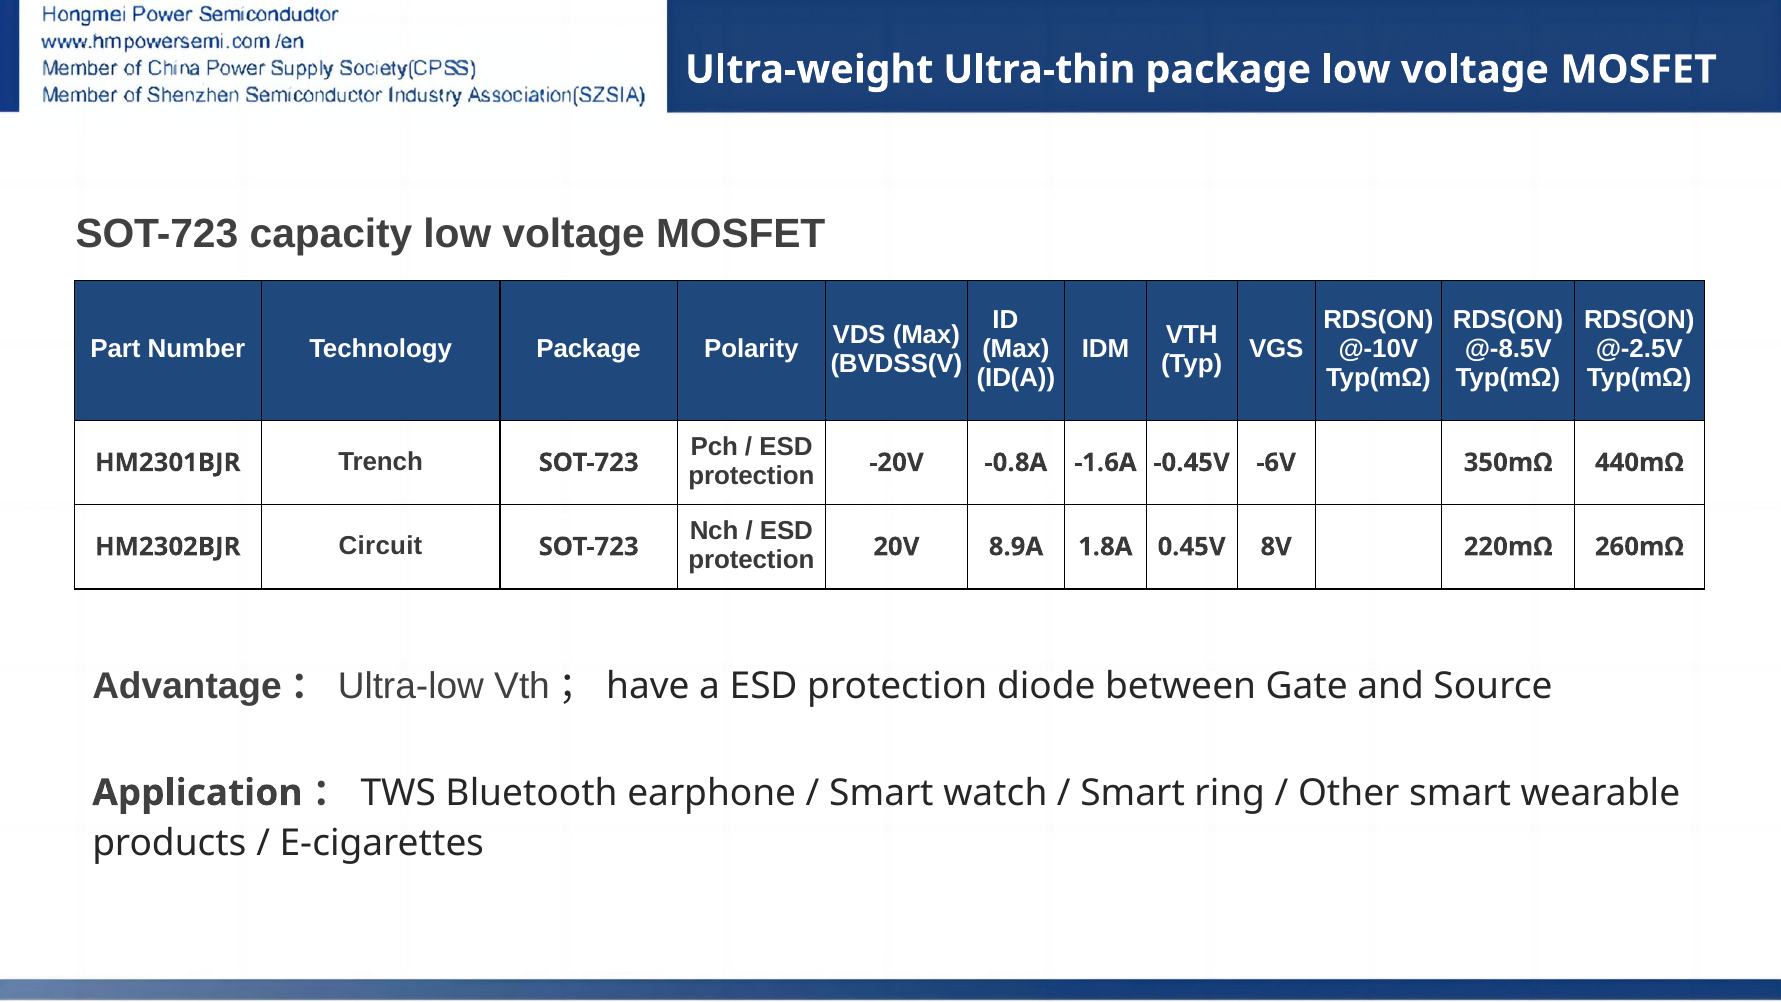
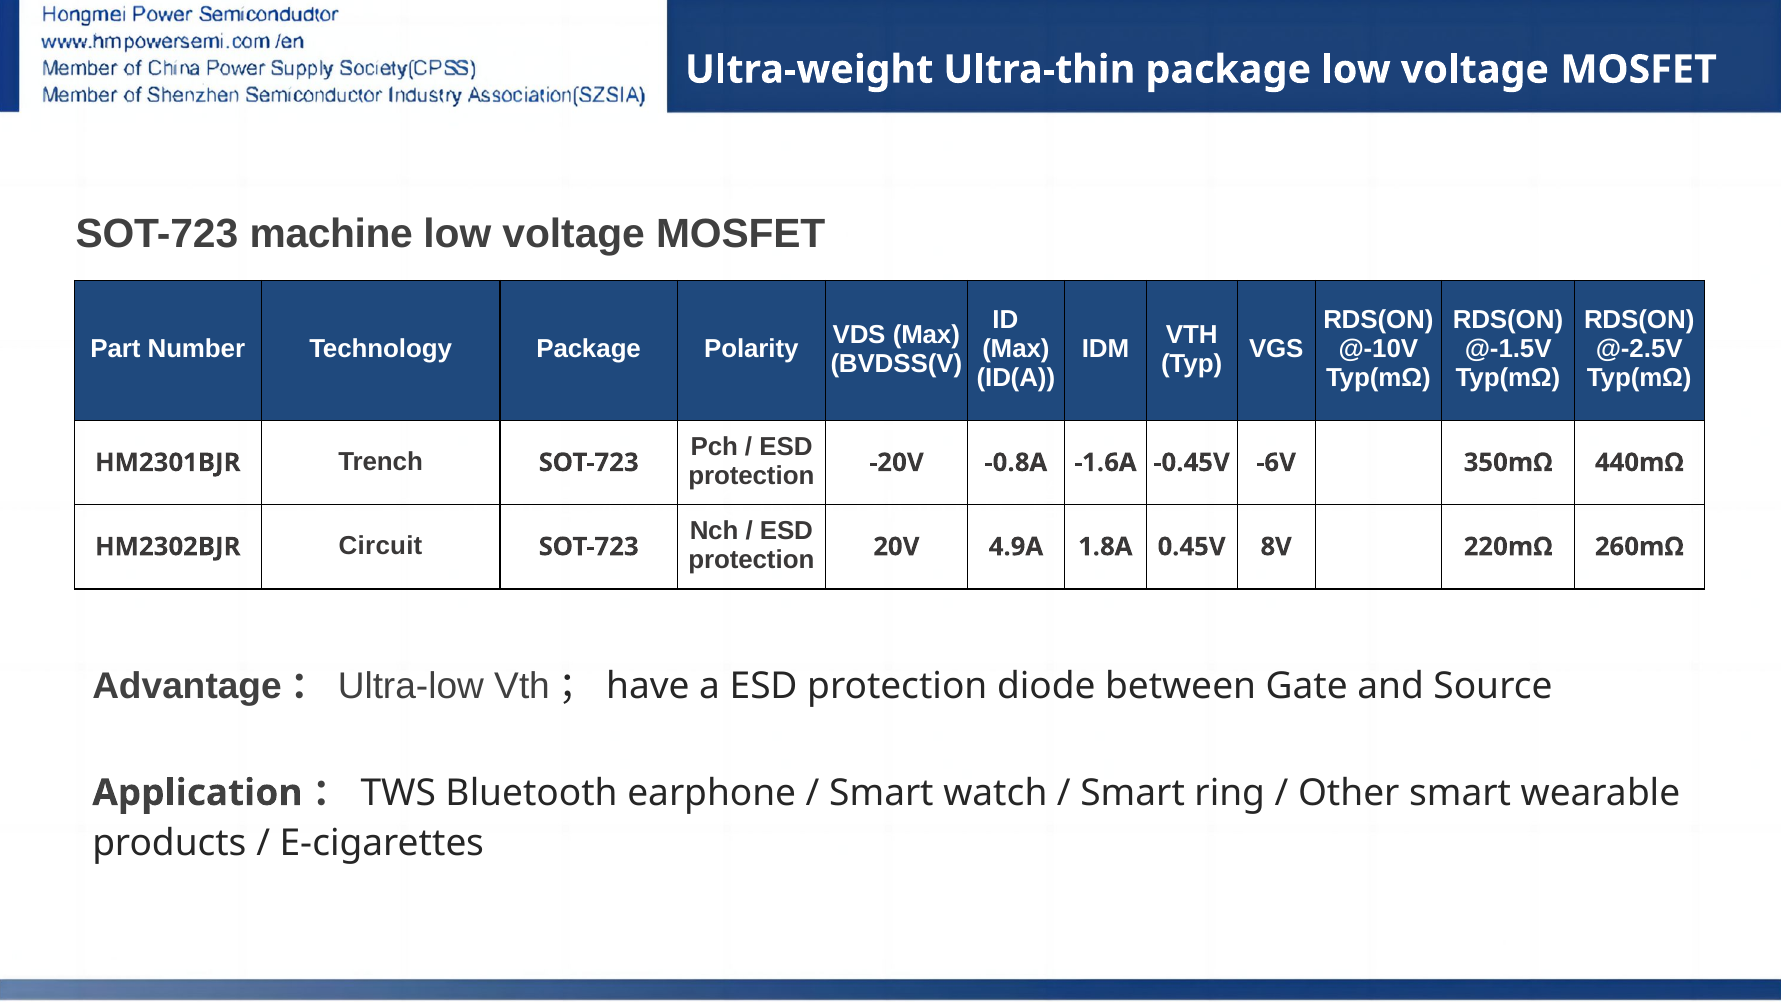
capacity: capacity -> machine (331, 234)
@-8.5V: @-8.5V -> @-1.5V (1508, 349)
8.9A: 8.9A -> 4.9A (1016, 547)
